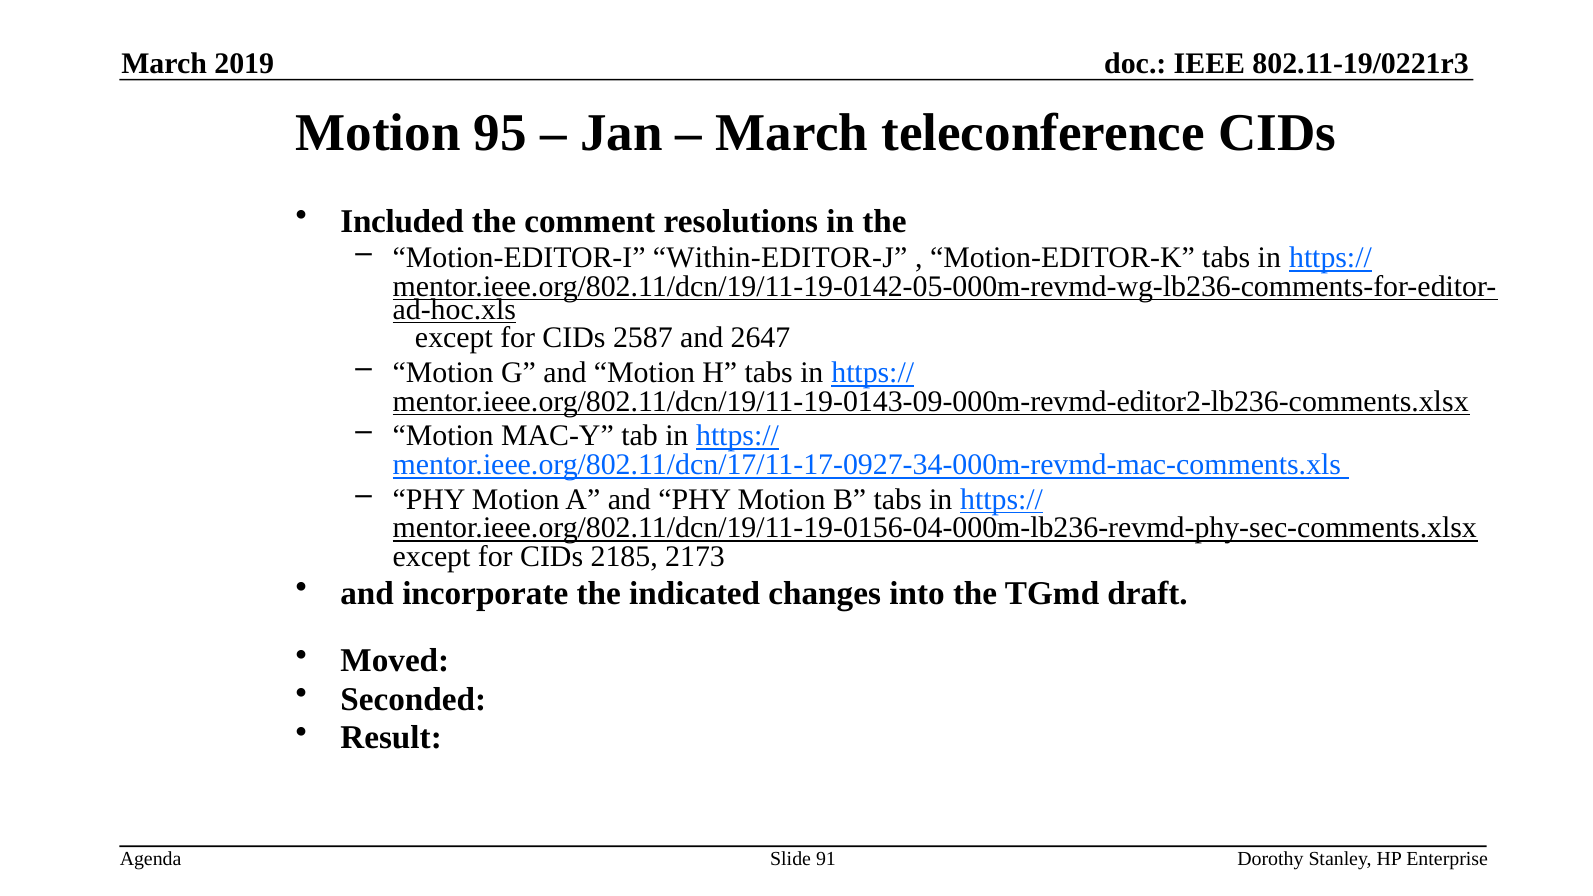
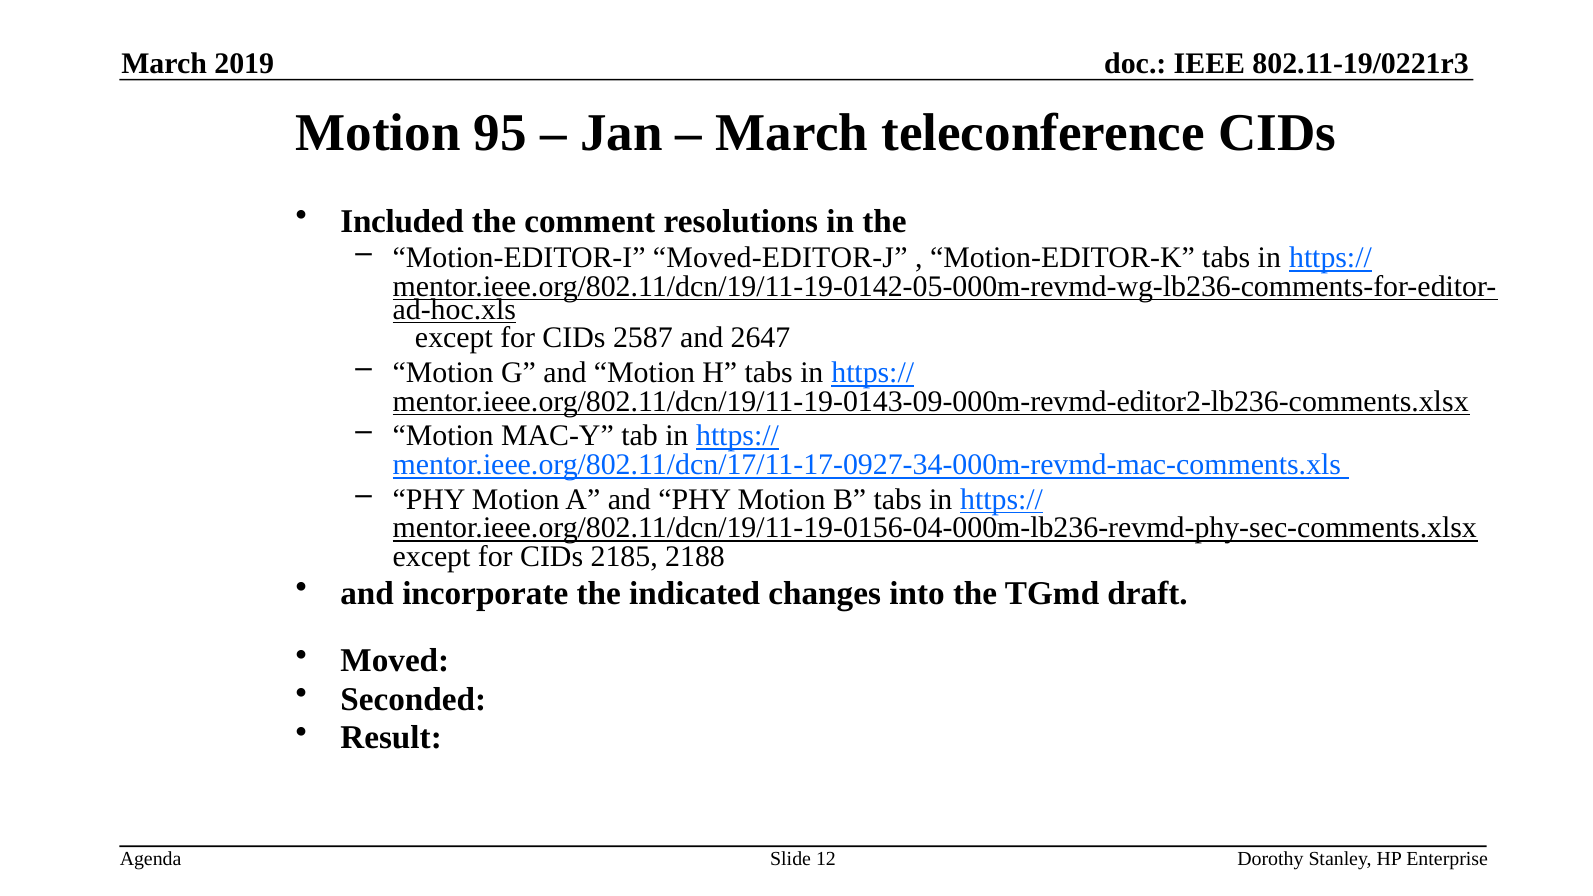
Within-EDITOR-J: Within-EDITOR-J -> Moved-EDITOR-J (780, 258)
2173: 2173 -> 2188 (695, 557)
91: 91 -> 12 (826, 859)
